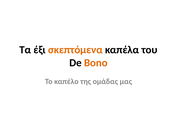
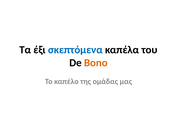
σκεπτόμενα colour: orange -> blue (75, 50)
